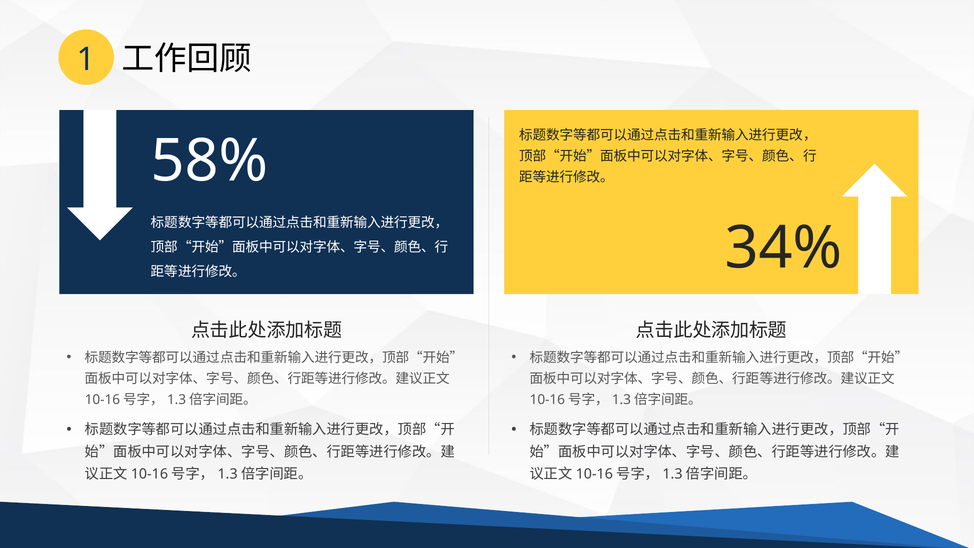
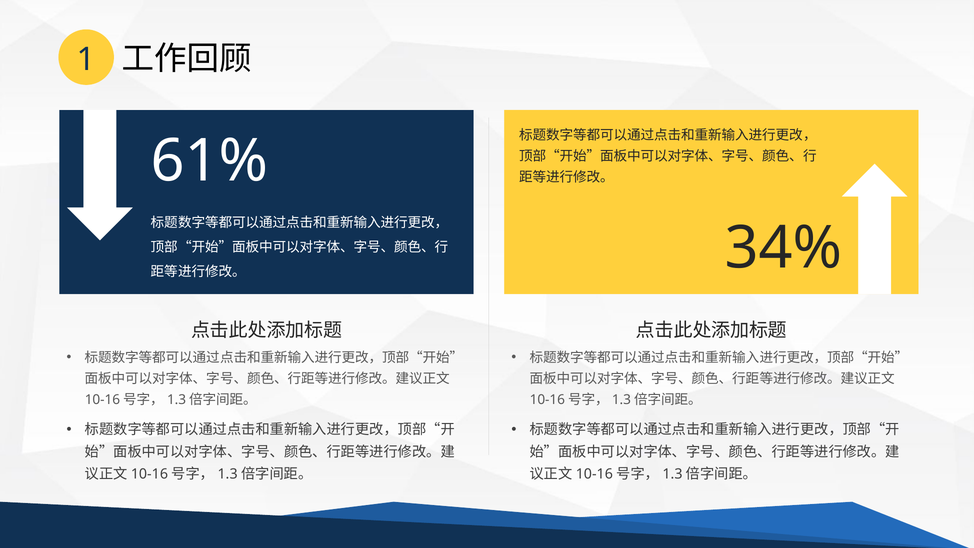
58%: 58% -> 61% (210, 161)
